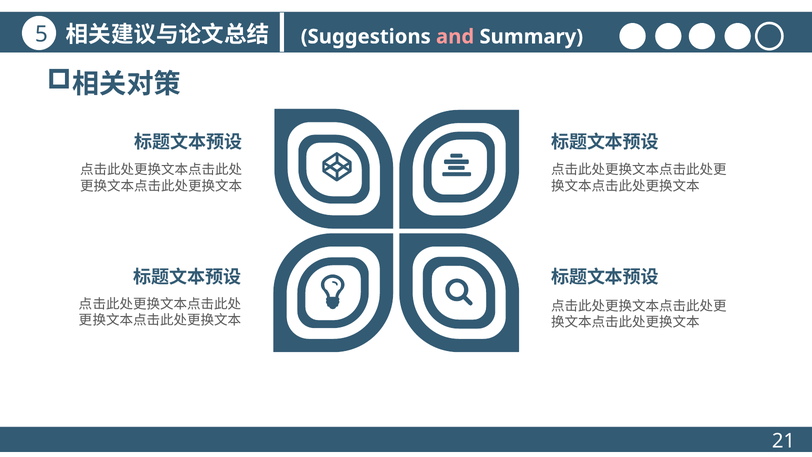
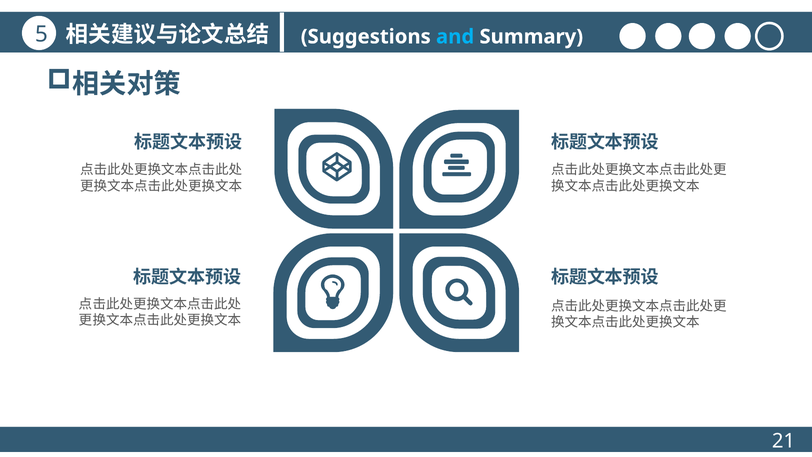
and colour: pink -> light blue (455, 37)
